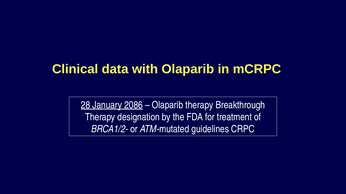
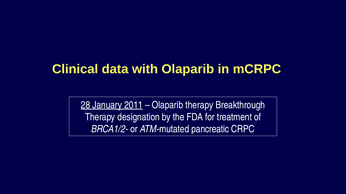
2086: 2086 -> 2011 (134, 105)
guidelines: guidelines -> pancreatic (210, 130)
